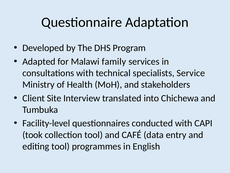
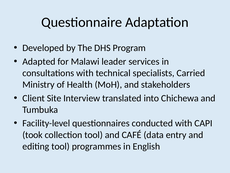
family: family -> leader (114, 61)
Service: Service -> Carried (191, 73)
